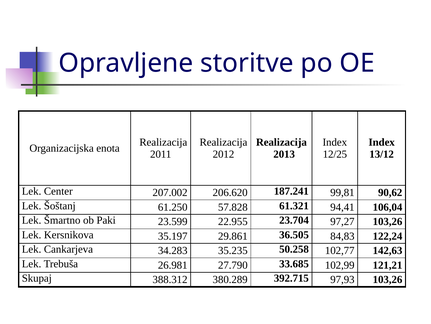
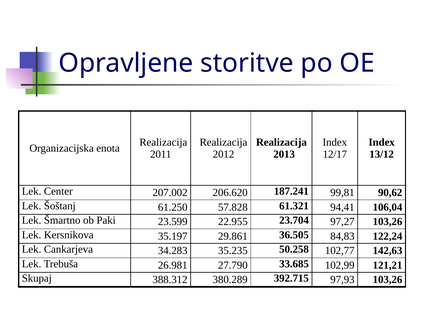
12/25: 12/25 -> 12/17 (335, 154)
